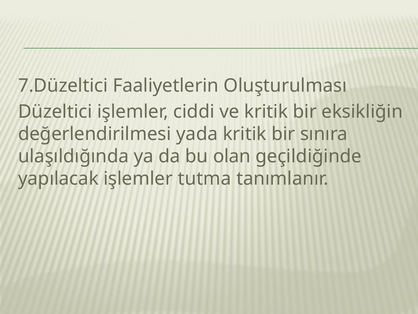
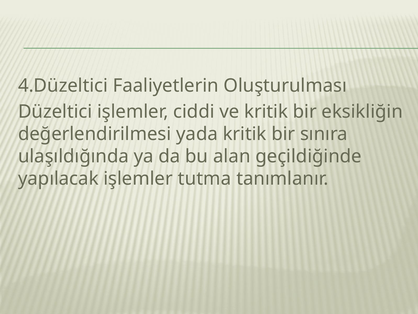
7.Düzeltici: 7.Düzeltici -> 4.Düzeltici (63, 86)
olan: olan -> alan (232, 156)
